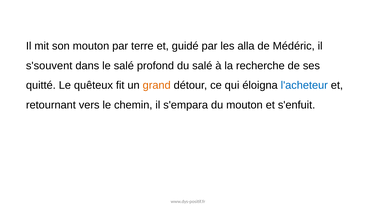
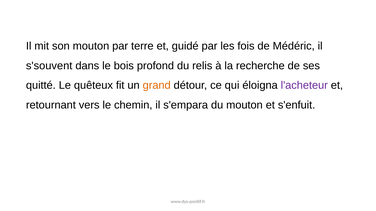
alla: alla -> fois (246, 46)
le salé: salé -> bois (124, 66)
du salé: salé -> relis (202, 66)
l'acheteur colour: blue -> purple (304, 86)
